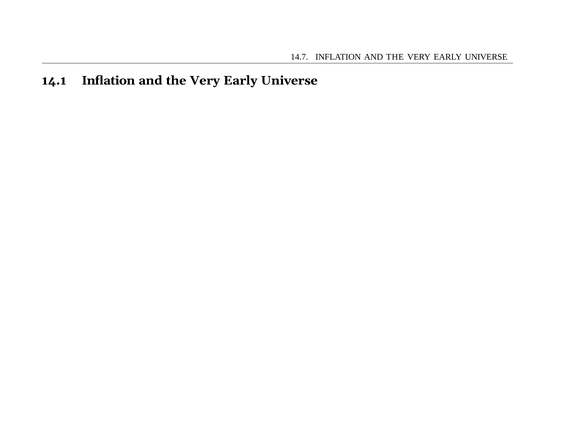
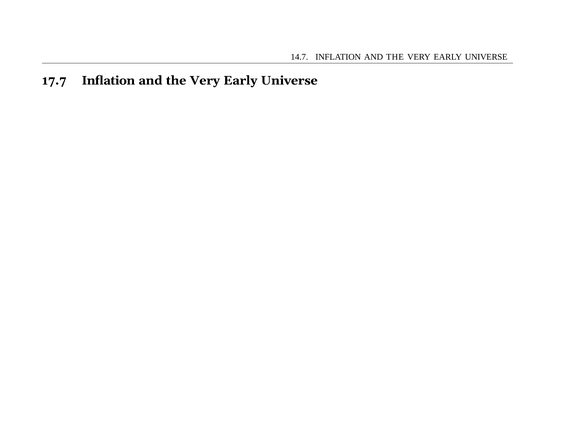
14.1: 14.1 -> 17.7 (54, 81)
